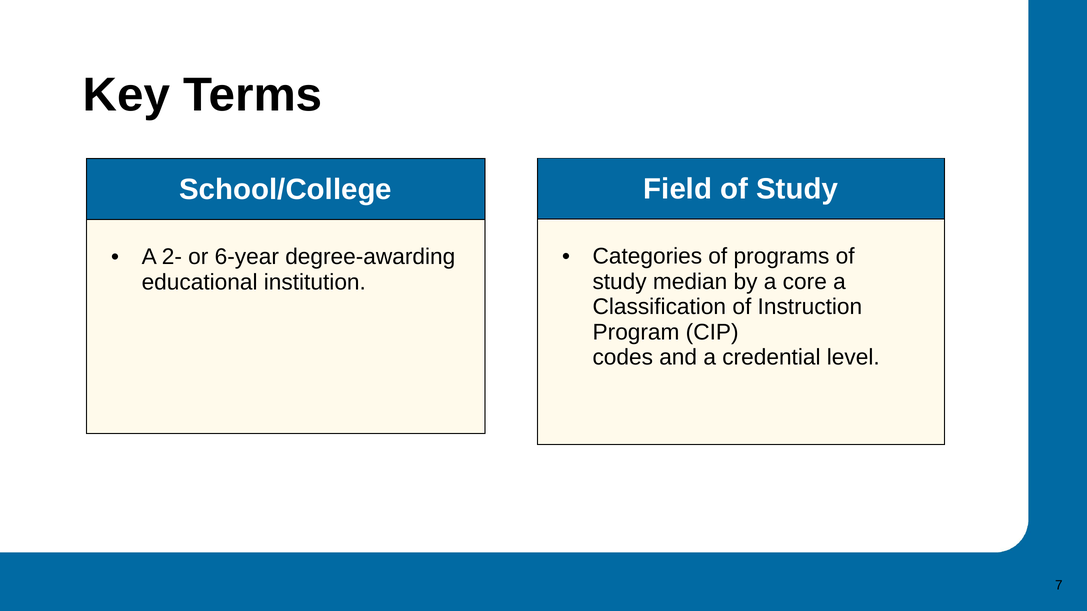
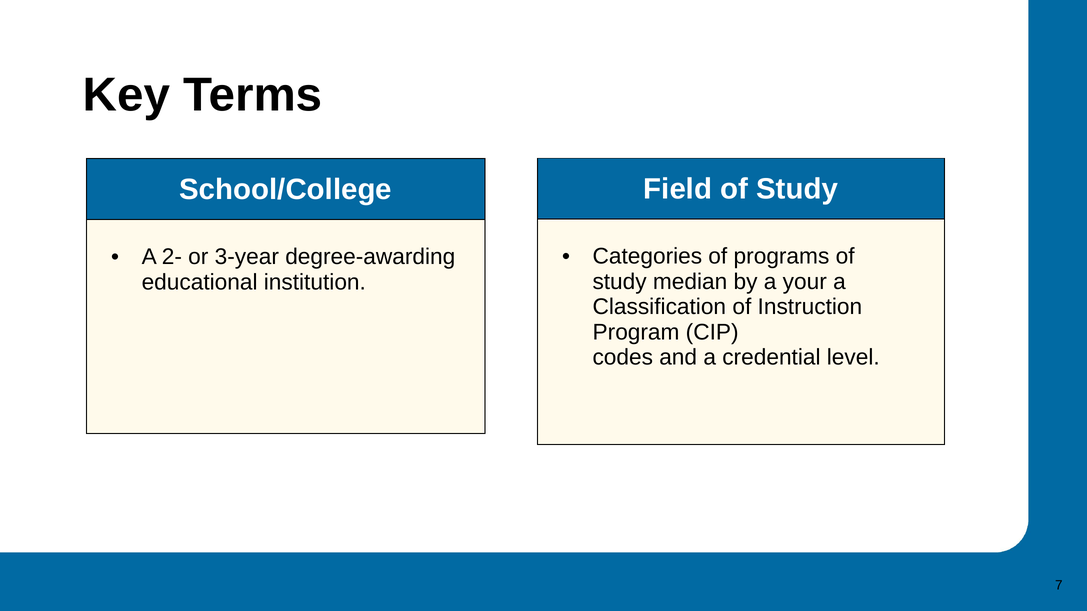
6-year: 6-year -> 3-year (247, 257)
core: core -> your (805, 282)
